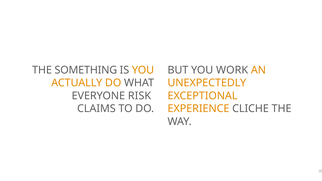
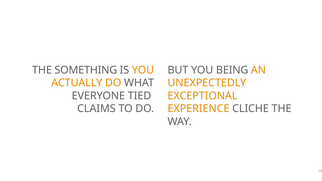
WORK: WORK -> BEING (232, 70)
RISK: RISK -> TIED (140, 96)
